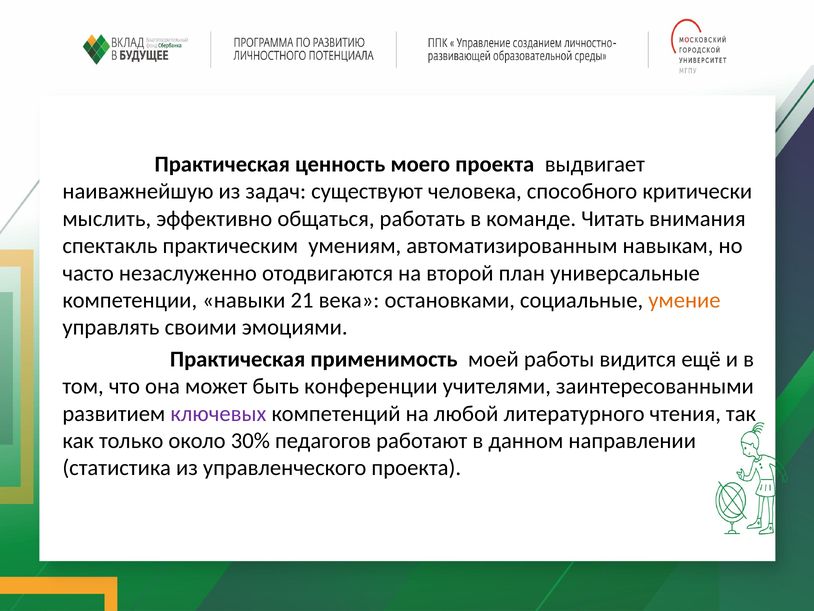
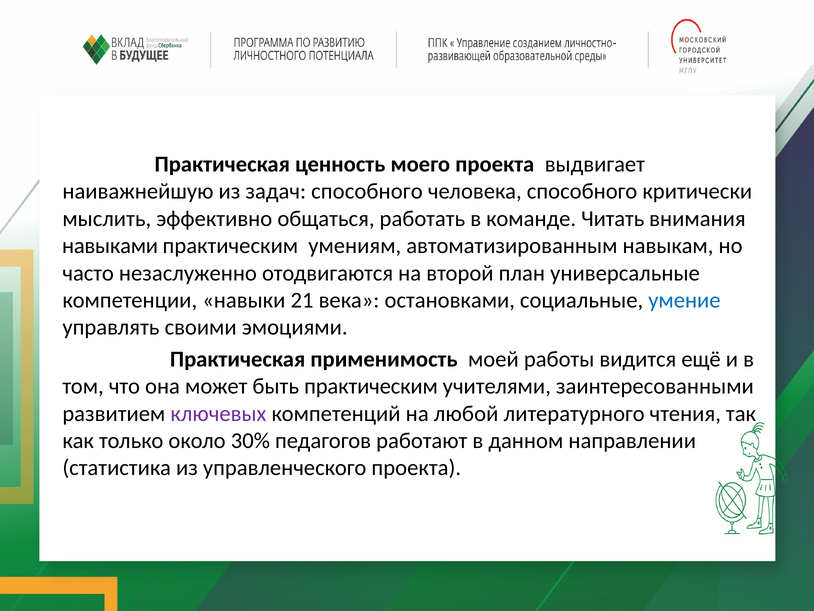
задач существуют: существуют -> способного (367, 191)
спектакль: спектакль -> навыками (110, 246)
умение colour: orange -> blue (684, 300)
быть конференции: конференции -> практическим (371, 386)
